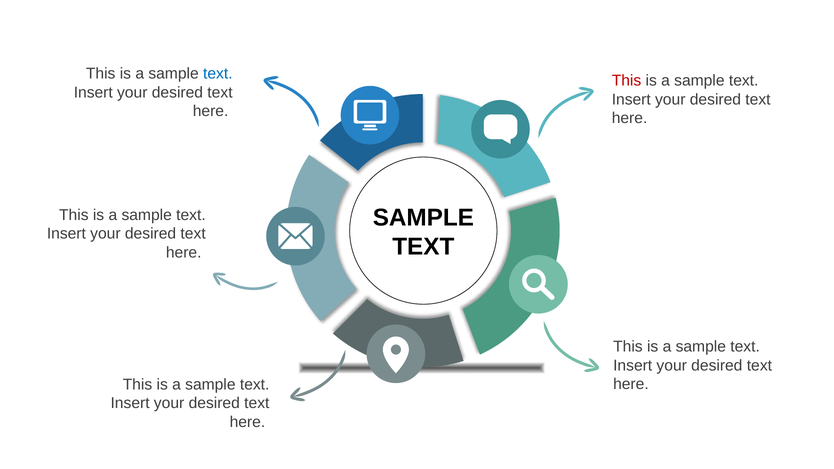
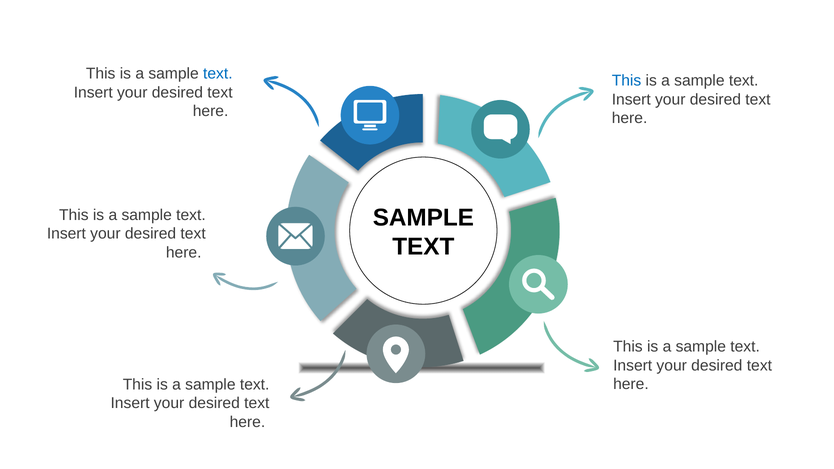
This colour: red -> blue (627, 81)
